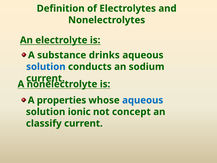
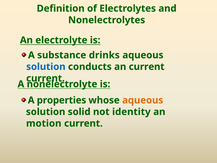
an sodium: sodium -> current (147, 67)
aqueous colour: blue -> orange (143, 100)
ionic: ionic -> solid (79, 112)
concept: concept -> identity (131, 112)
classify: classify -> motion (44, 123)
